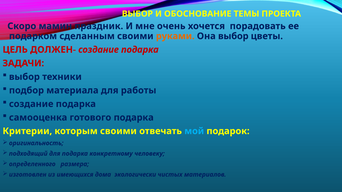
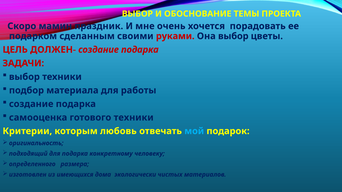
руками colour: orange -> red (175, 36)
готового подарка: подарка -> техники (134, 118)
которым своими: своими -> любовь (118, 131)
